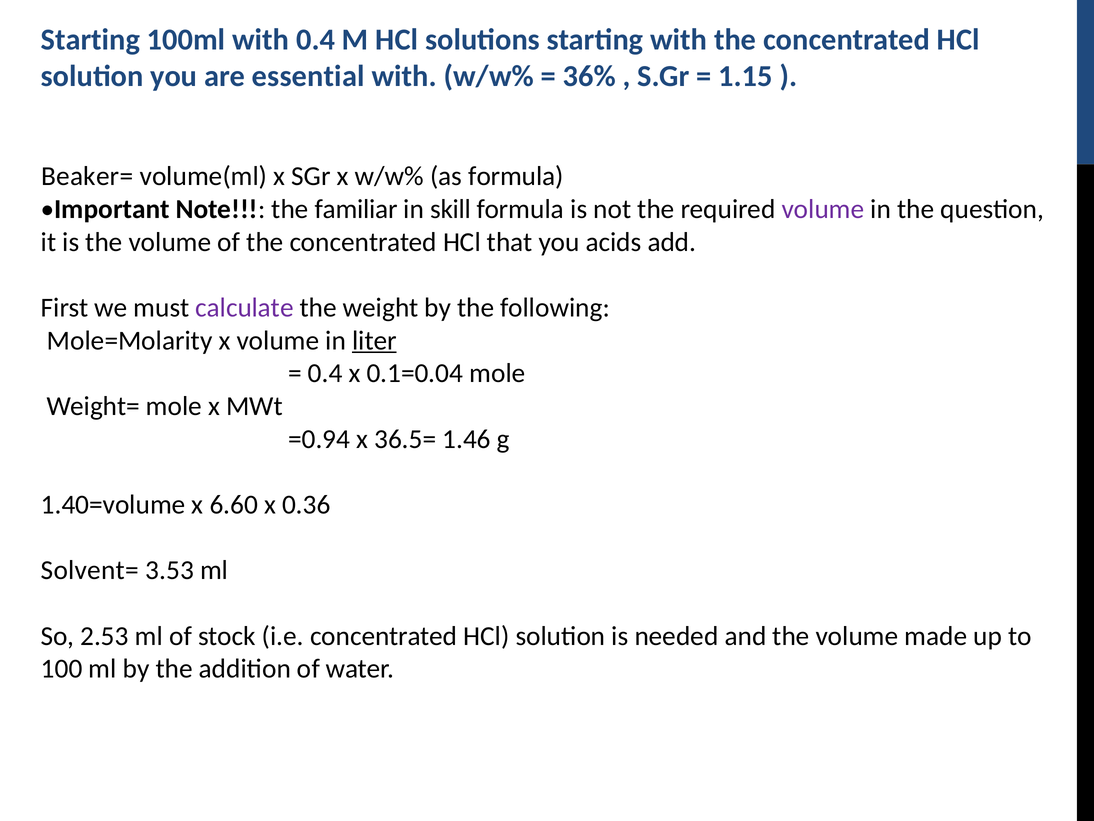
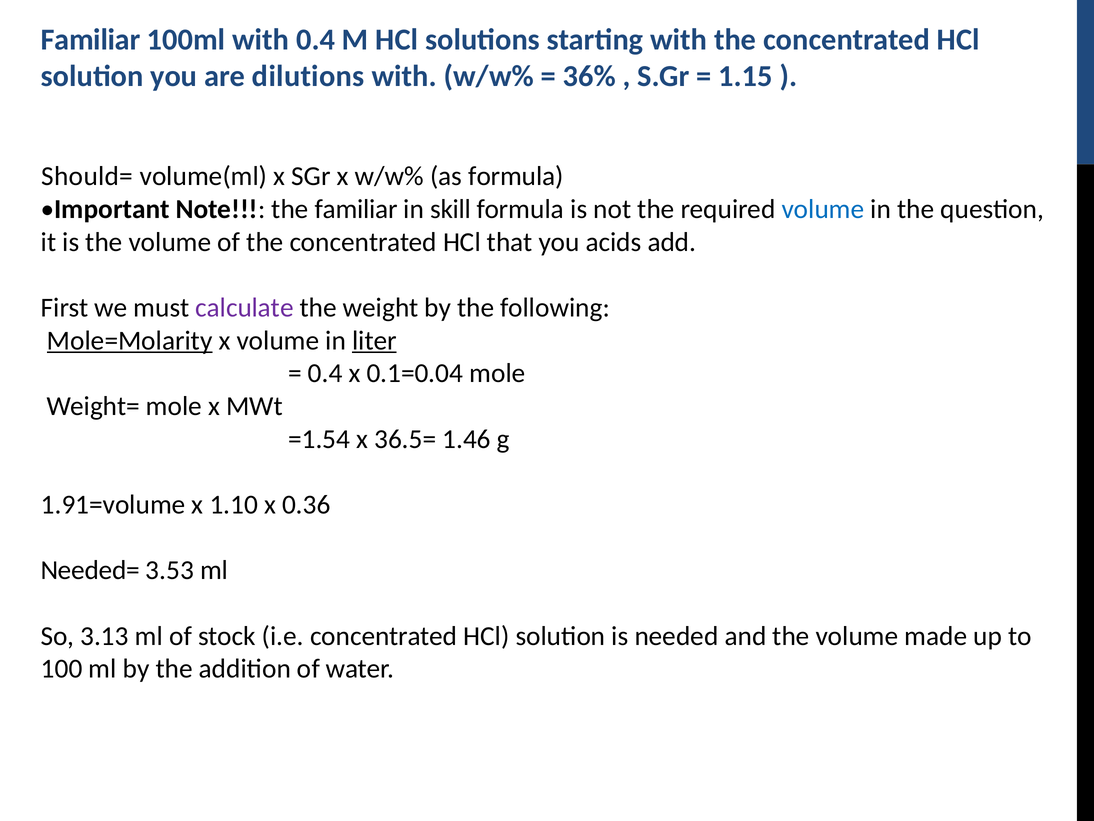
Starting: Starting -> Familiar (91, 40)
essential: essential -> dilutions (308, 76)
Beaker=: Beaker= -> Should= (87, 176)
volume colour: purple -> blue (823, 209)
Mole=Molarity underline: none -> present (130, 340)
=0.94: =0.94 -> =1.54 (319, 439)
1.40=volume: 1.40=volume -> 1.91=volume (113, 504)
6.60: 6.60 -> 1.10 (234, 504)
Solvent=: Solvent= -> Needed= (90, 570)
2.53: 2.53 -> 3.13 (104, 636)
